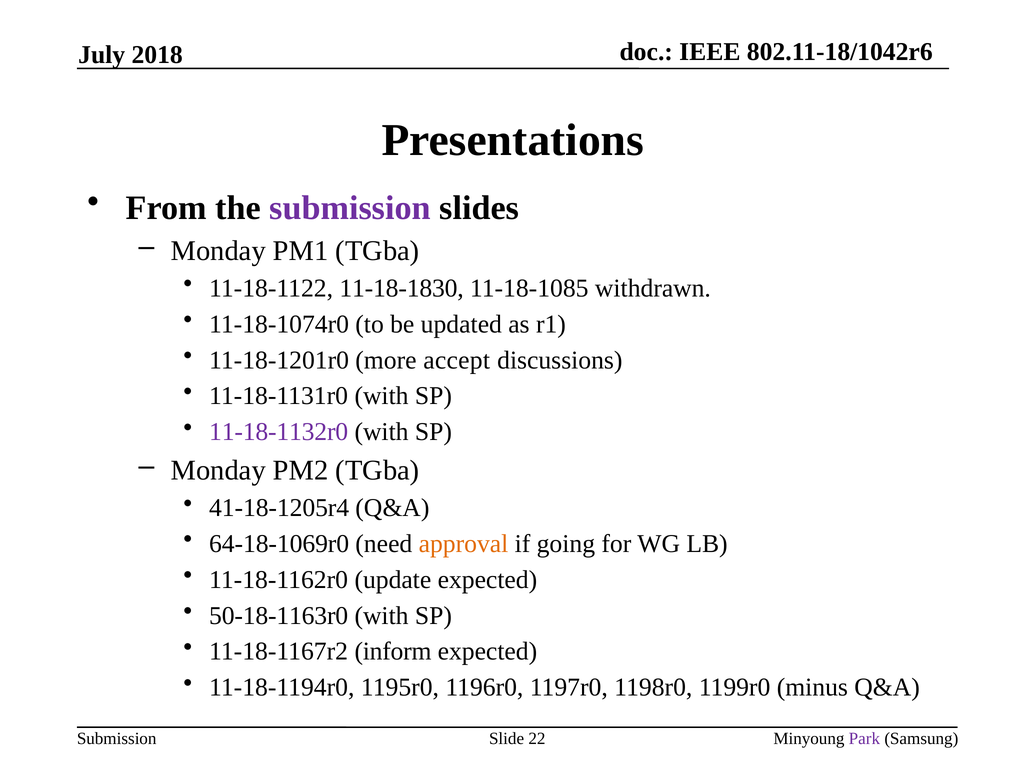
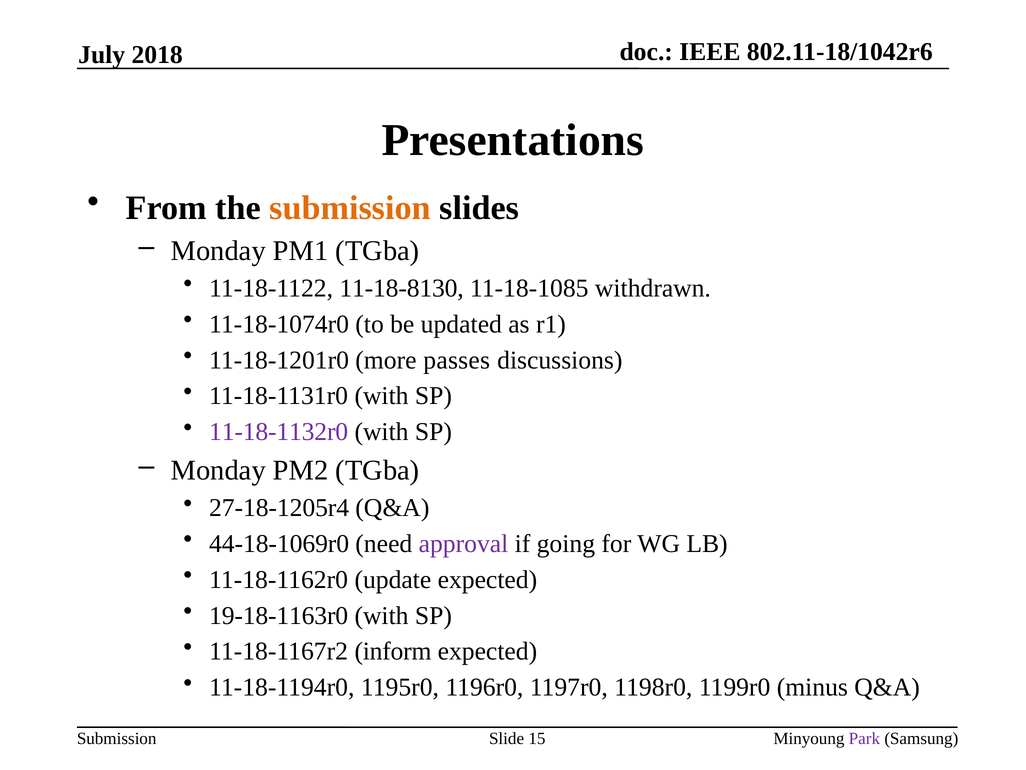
submission colour: purple -> orange (350, 208)
11-18-1830: 11-18-1830 -> 11-18-8130 (402, 288)
accept: accept -> passes (457, 360)
41-18-1205r4: 41-18-1205r4 -> 27-18-1205r4 (279, 507)
64-18-1069r0: 64-18-1069r0 -> 44-18-1069r0 (279, 543)
approval colour: orange -> purple (463, 543)
50-18-1163r0: 50-18-1163r0 -> 19-18-1163r0 (279, 615)
22: 22 -> 15 (537, 738)
